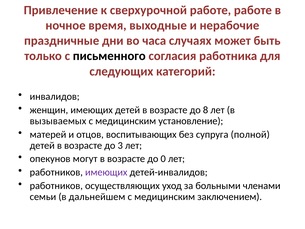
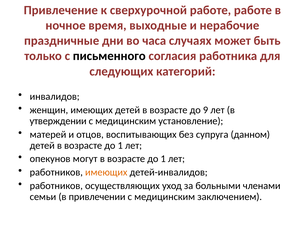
8: 8 -> 9 (206, 110)
вызываемых: вызываемых -> утверждении (58, 121)
полной: полной -> данном (250, 134)
3: 3 -> 1 (120, 145)
0: 0 -> 1 (163, 159)
имеющих colour: purple -> orange (106, 172)
дальнейшем: дальнейшем -> привлечении (97, 196)
